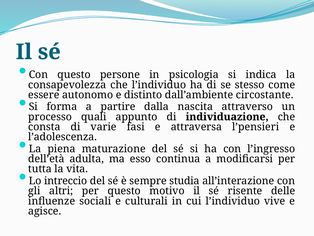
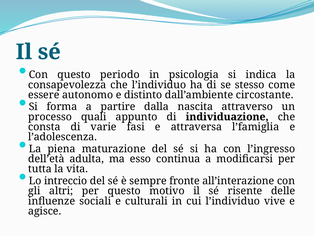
persone: persone -> periodo (120, 75)
l’pensieri: l’pensieri -> l’famiglia (256, 127)
studia: studia -> fronte (184, 181)
